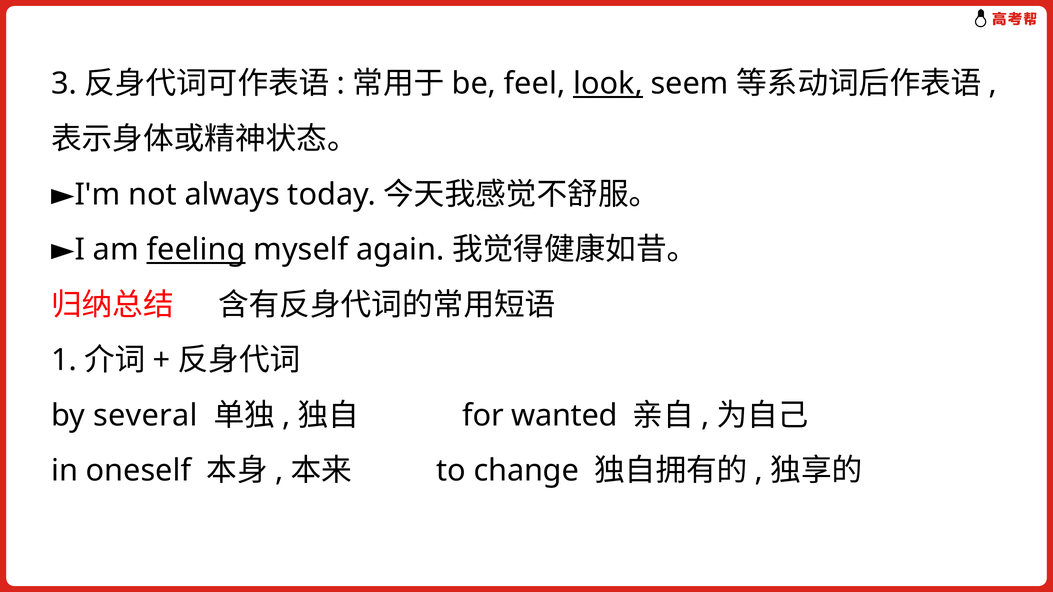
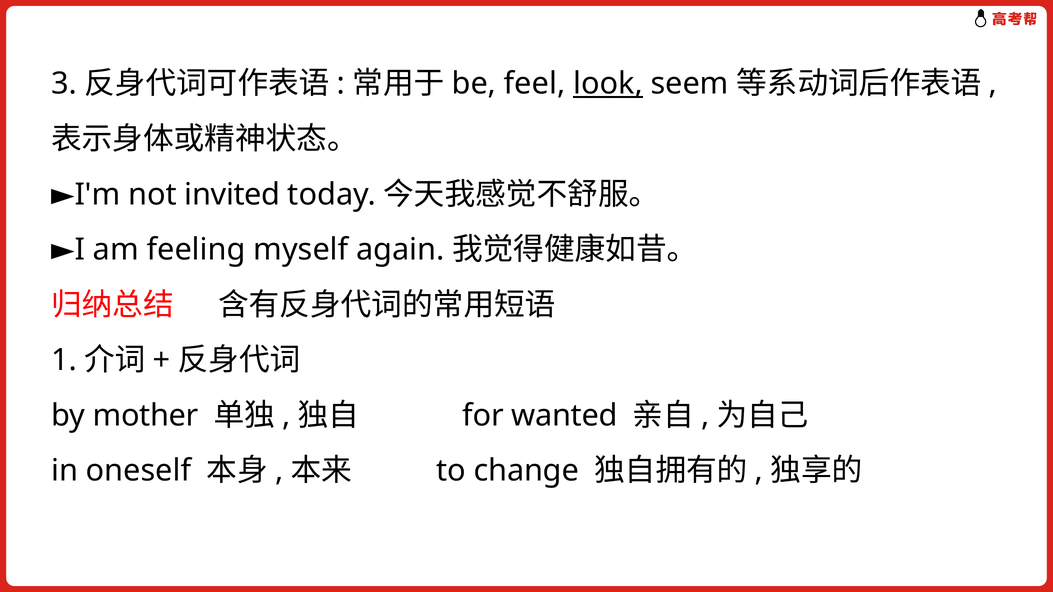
always: always -> invited (232, 195)
feeling underline: present -> none (196, 250)
several: several -> mother (146, 416)
